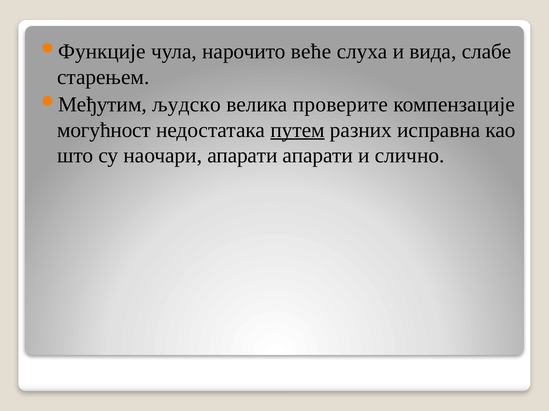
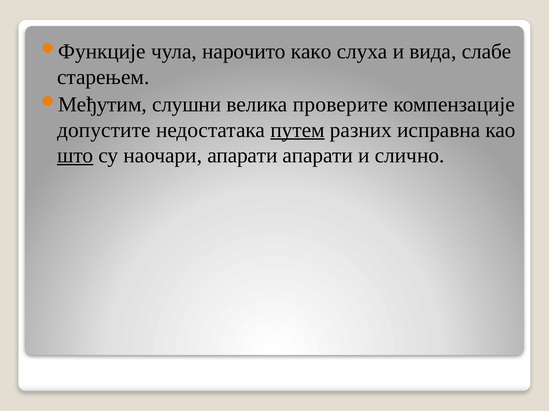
веће: веће -> како (311, 52)
људско: људско -> слушни (187, 105)
могућност: могућност -> допустите (104, 130)
што underline: none -> present (75, 156)
